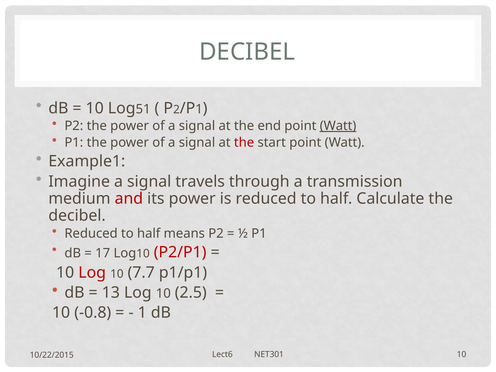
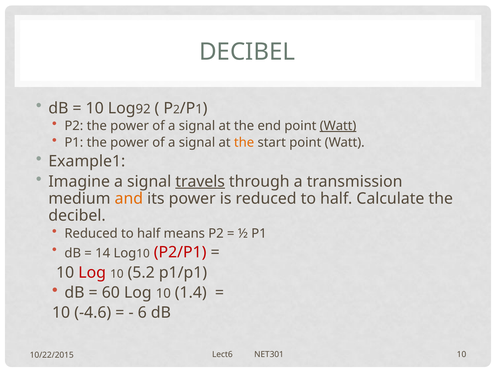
51: 51 -> 92 (143, 109)
the colour: red -> orange (244, 142)
travels underline: none -> present (200, 181)
and colour: red -> orange (129, 199)
17: 17 -> 14 (103, 253)
7.7: 7.7 -> 5.2 (141, 272)
13: 13 -> 60 (111, 293)
2.5: 2.5 -> 1.4 (191, 293)
-0.8: -0.8 -> -4.6 (93, 313)
1: 1 -> 6 (142, 313)
